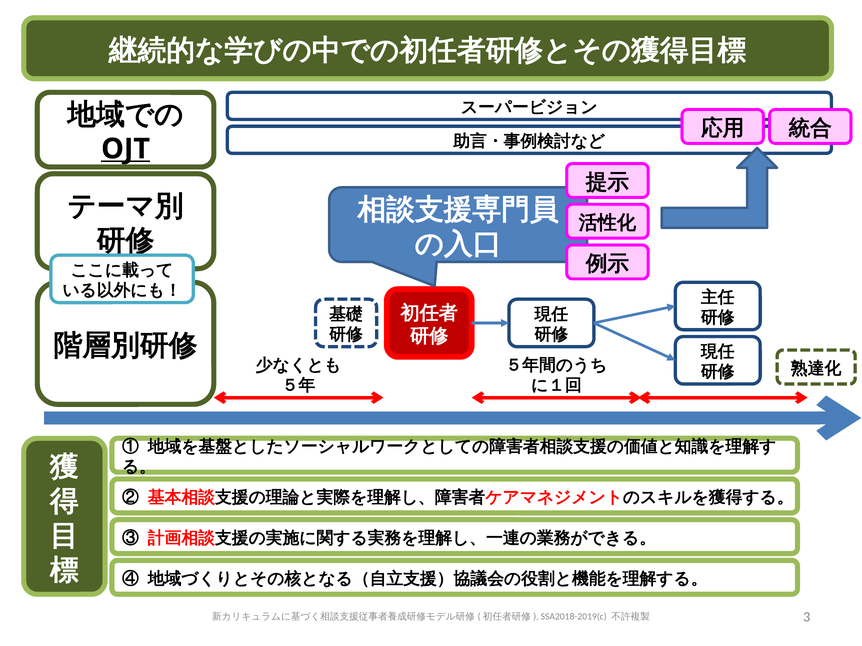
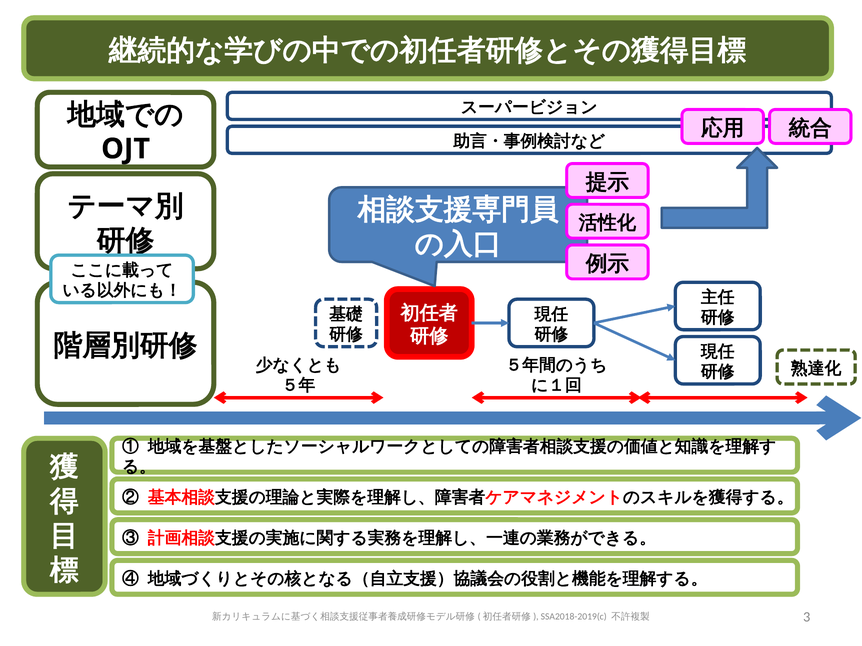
OJT underline: present -> none (126, 149)
